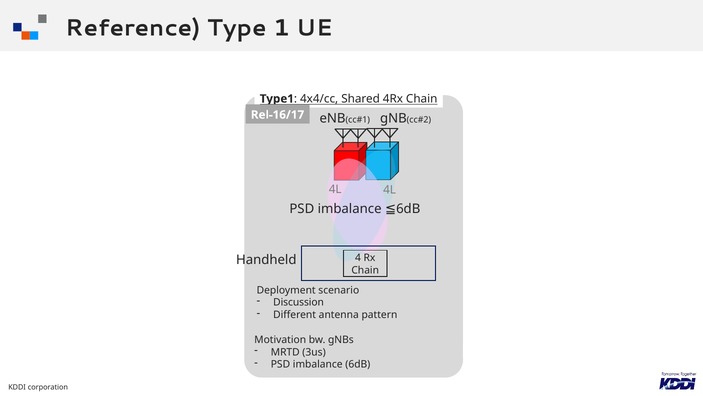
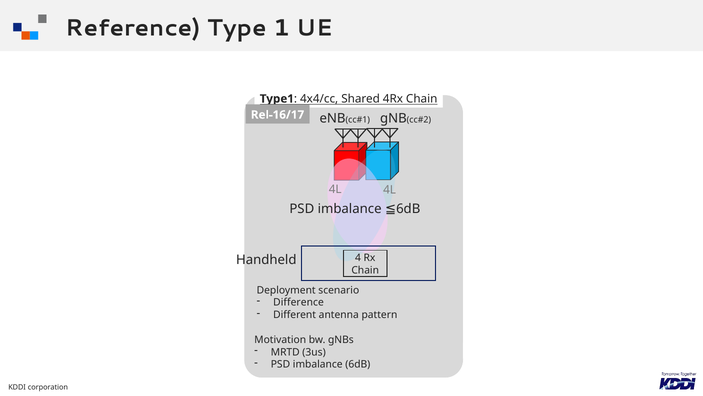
Discussion: Discussion -> Difference (299, 302)
